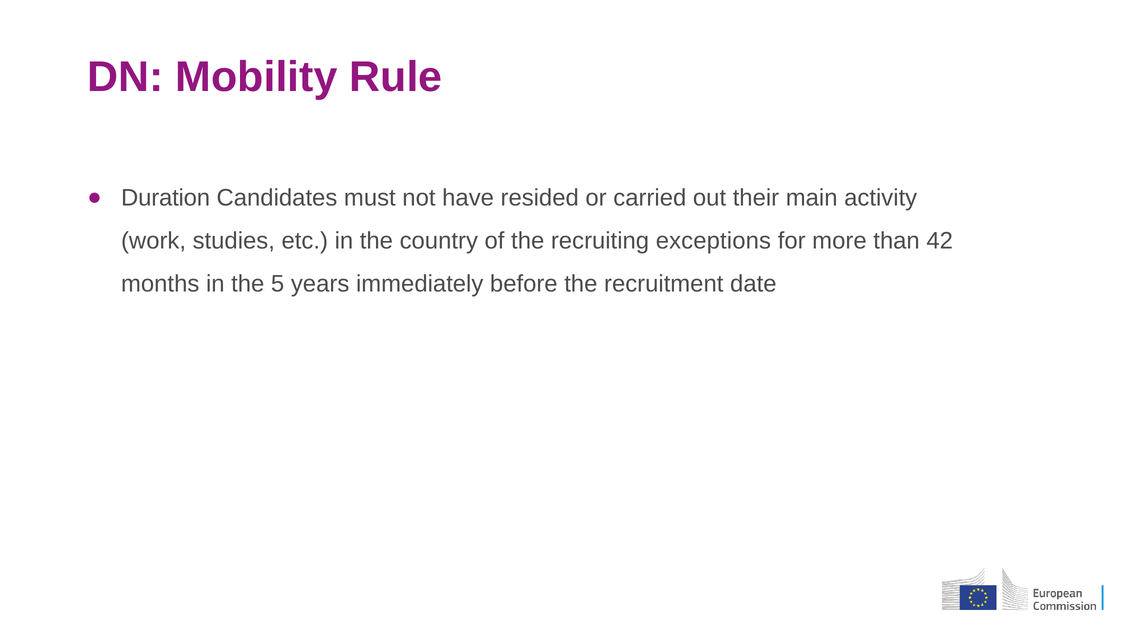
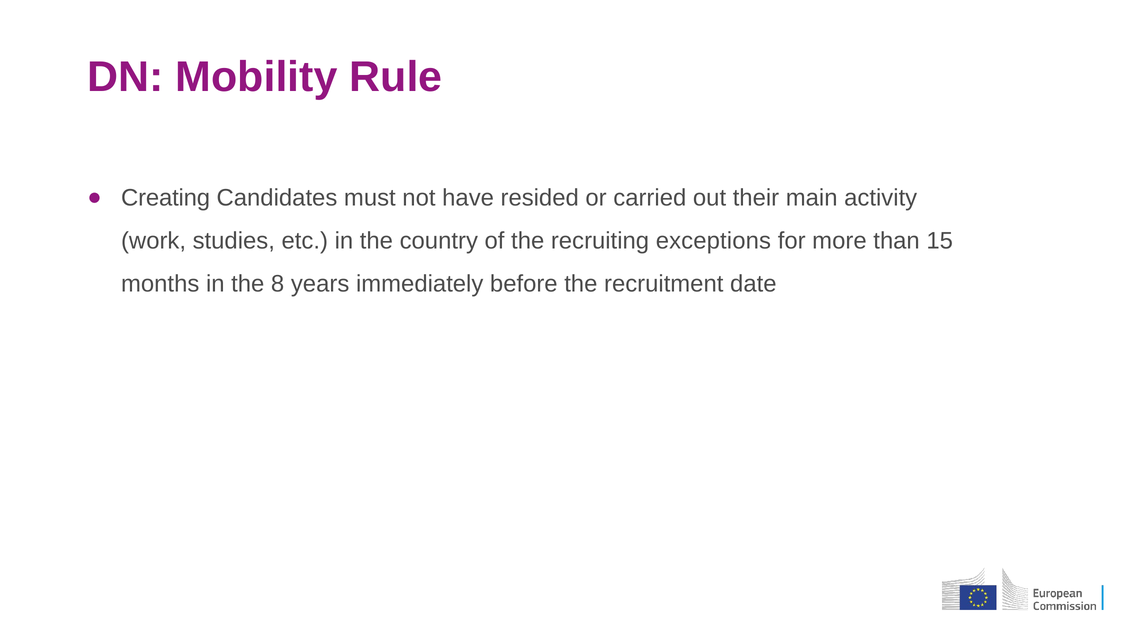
Duration: Duration -> Creating (166, 198)
42: 42 -> 15 (940, 241)
5: 5 -> 8 (278, 284)
